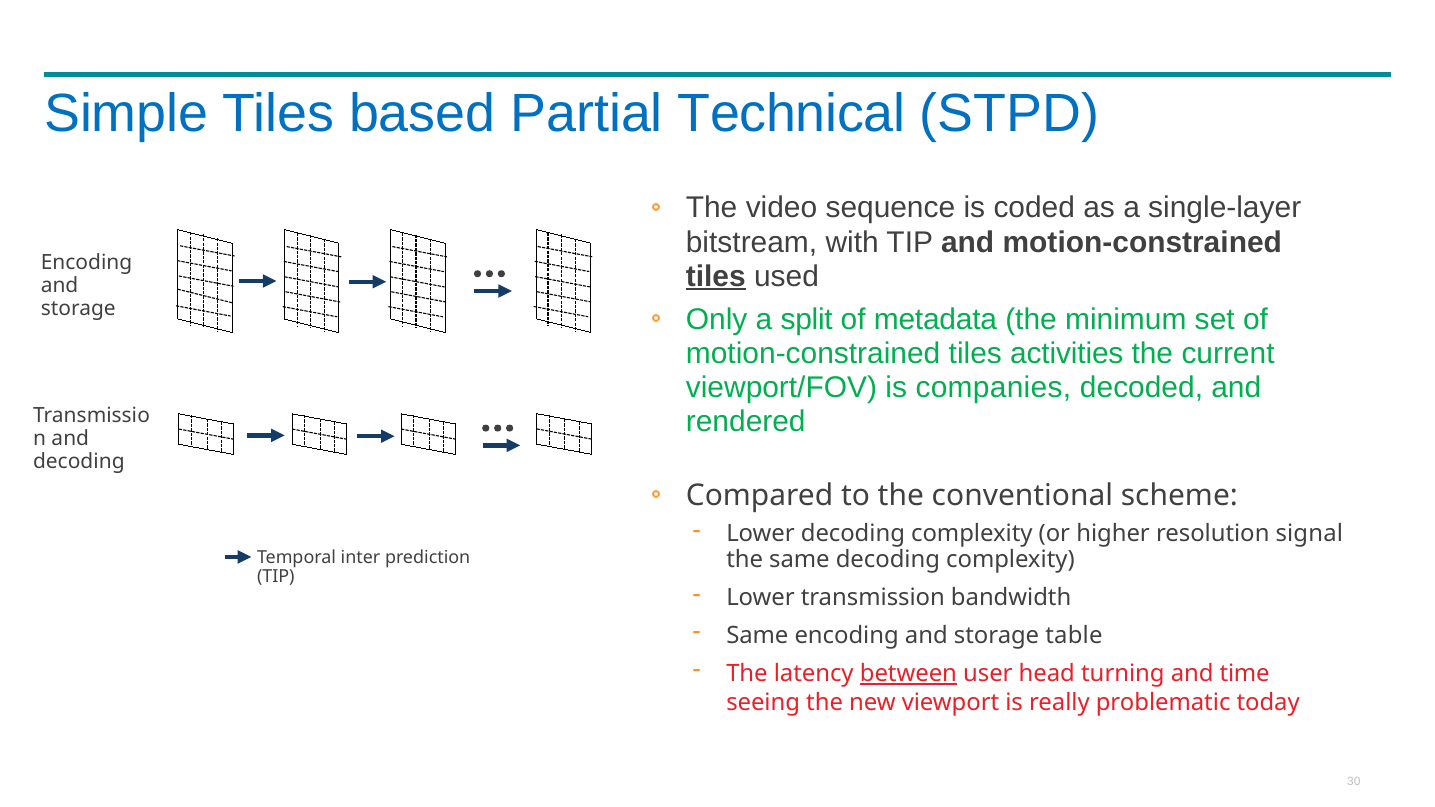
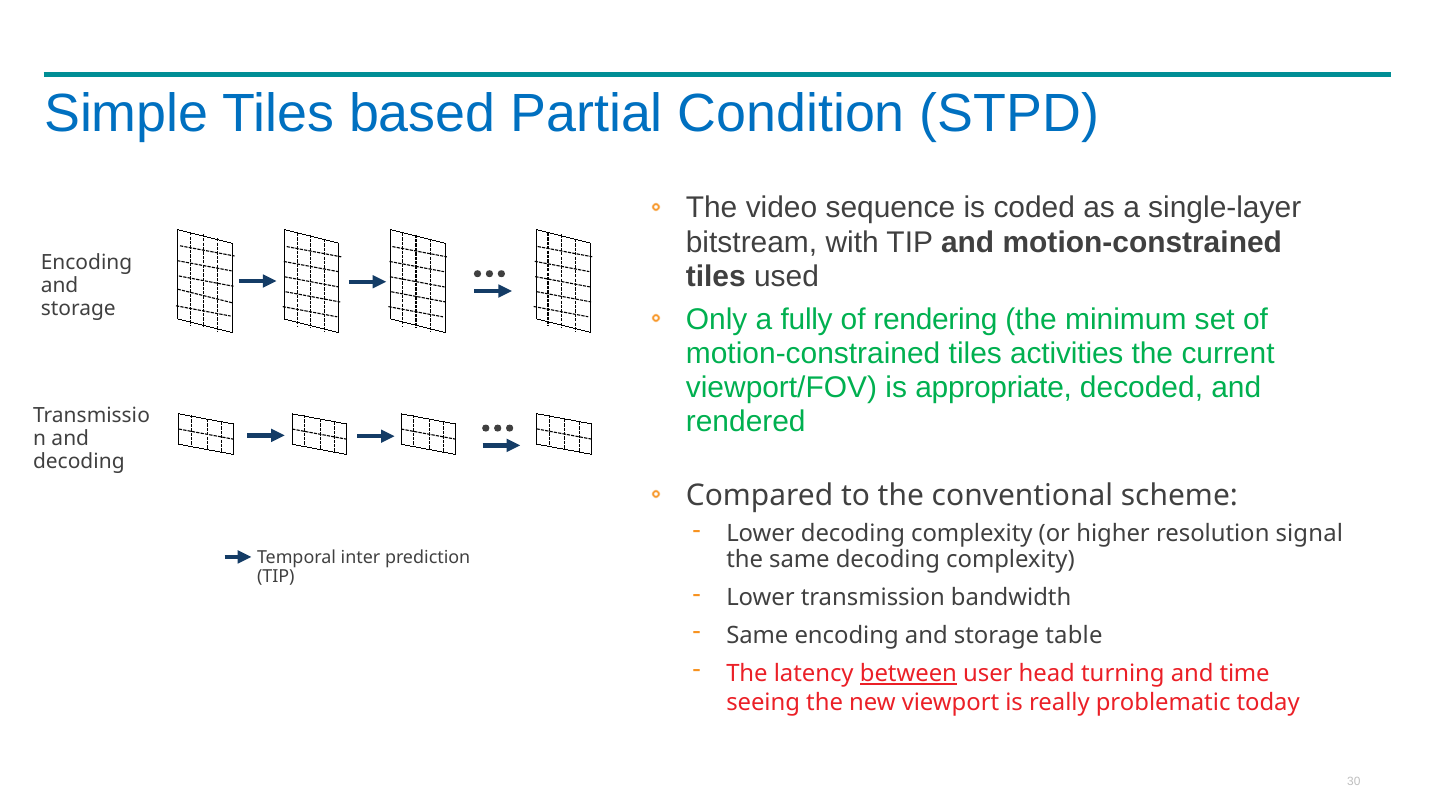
Technical: Technical -> Condition (791, 113)
tiles underline: present -> none (716, 276)
split: split -> fully (807, 320)
metadata: metadata -> rendering (935, 320)
companies: companies -> appropriate (994, 388)
